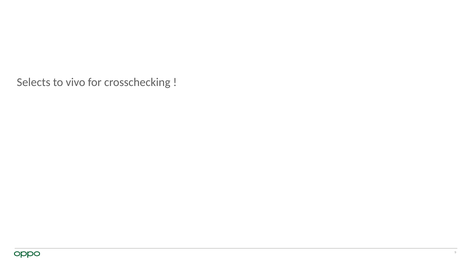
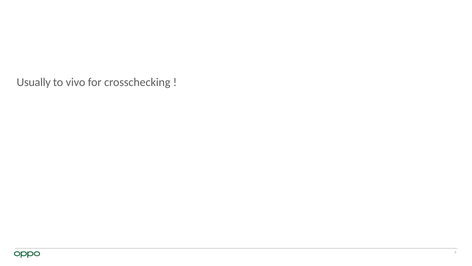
Selects: Selects -> Usually (34, 82)
